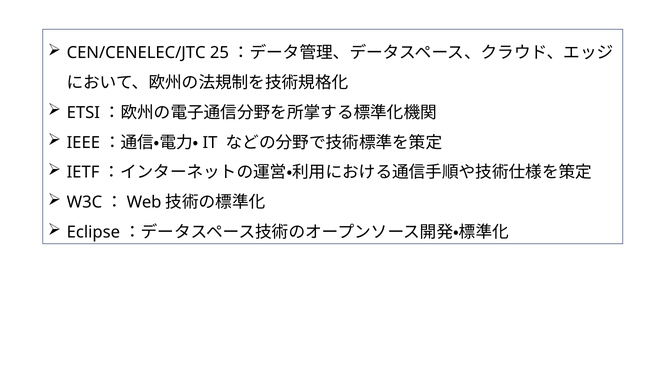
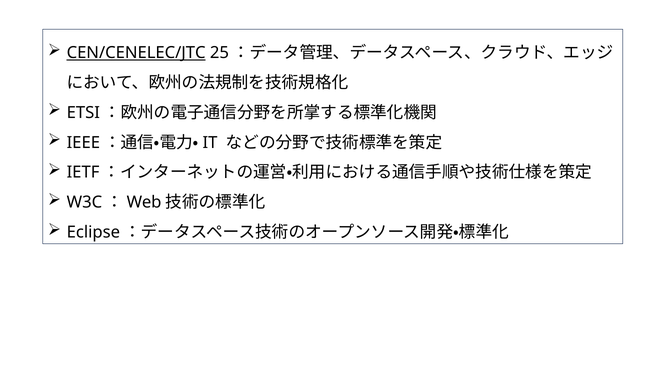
CEN/CENELEC/JTC underline: none -> present (136, 53)
